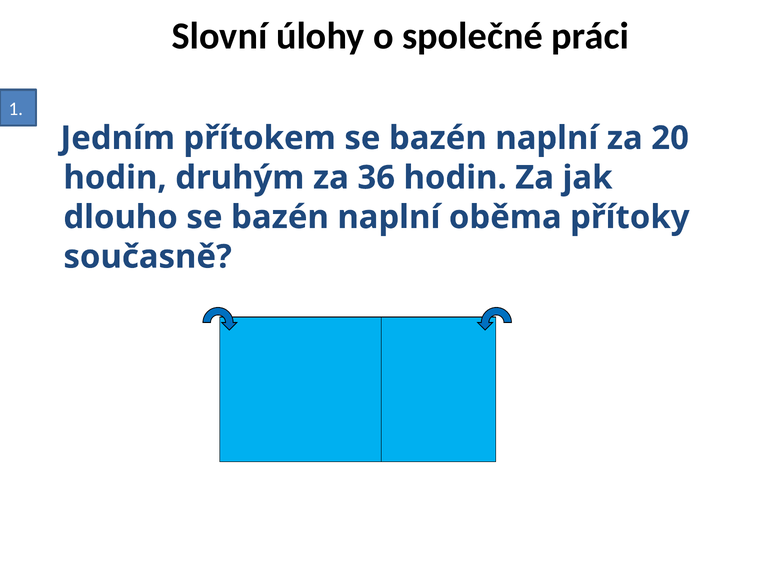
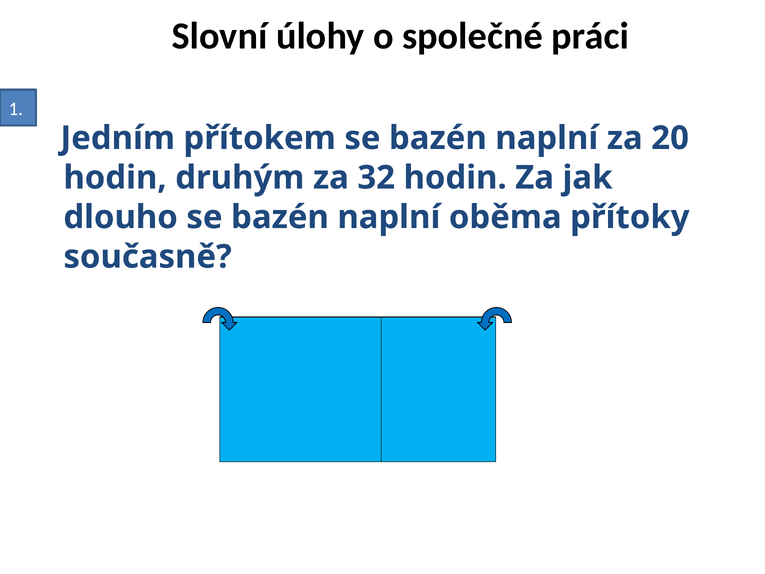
36: 36 -> 32 (376, 178)
